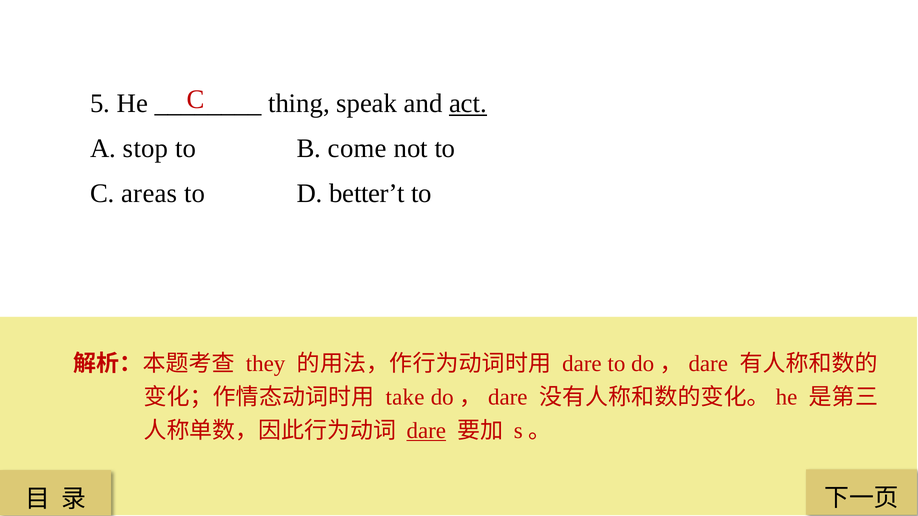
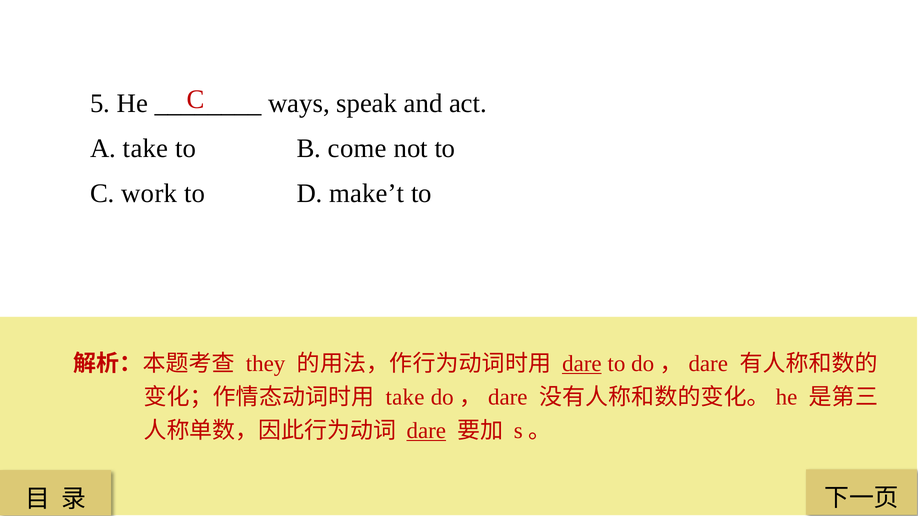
thing: thing -> ways (299, 104)
act underline: present -> none (468, 104)
A stop: stop -> take (146, 149)
areas: areas -> work (149, 194)
better’t: better’t -> make’t (367, 194)
dare underline: none -> present (582, 364)
